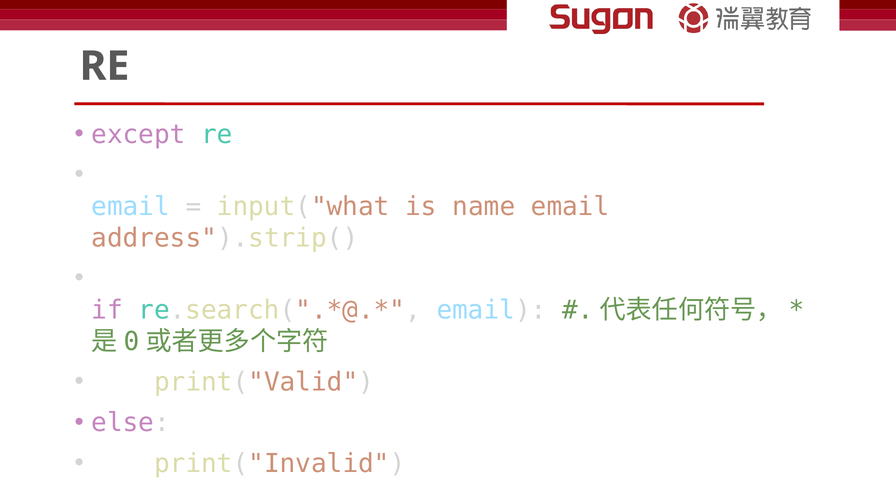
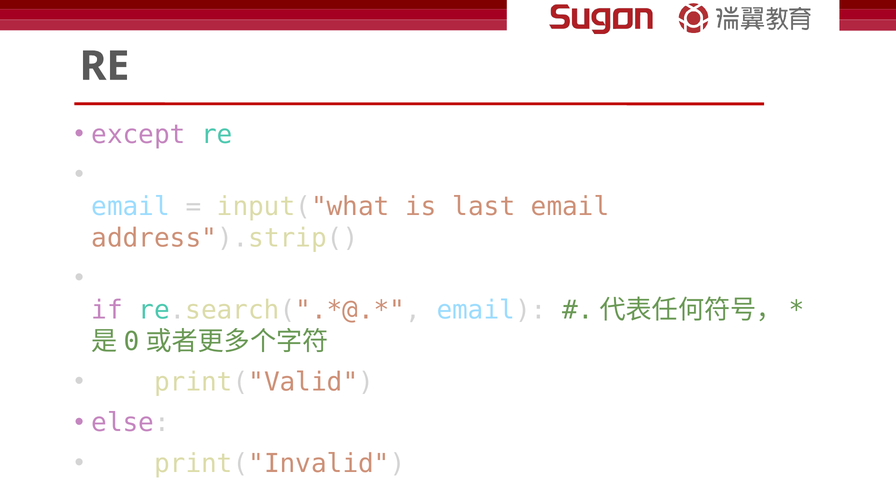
name: name -> last (484, 207)
